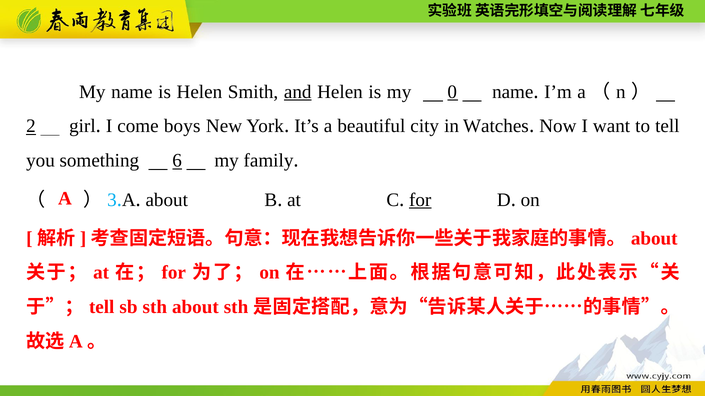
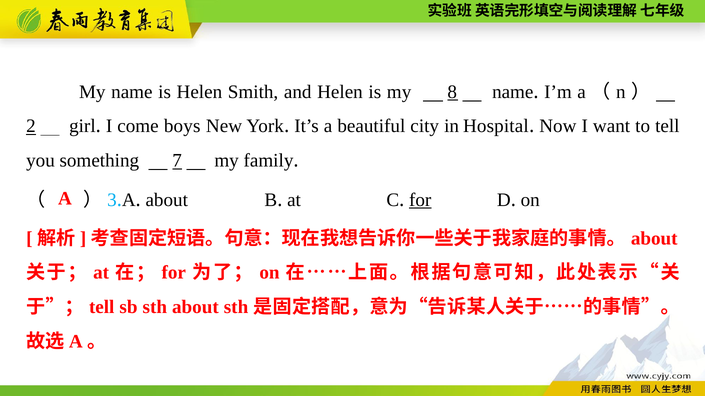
and underline: present -> none (298, 92)
0: 0 -> 8 (452, 92)
Watches: Watches -> Hospital (496, 126)
6: 6 -> 7 (177, 161)
